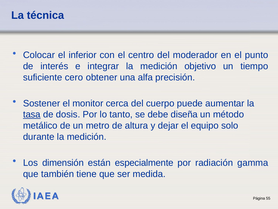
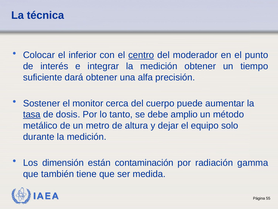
centro underline: none -> present (141, 55)
medición objetivo: objetivo -> obtener (200, 66)
cero: cero -> dará (74, 77)
diseña: diseña -> amplio (184, 114)
especialmente: especialmente -> contaminación (144, 162)
